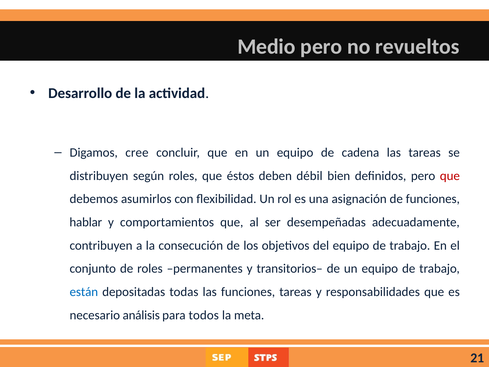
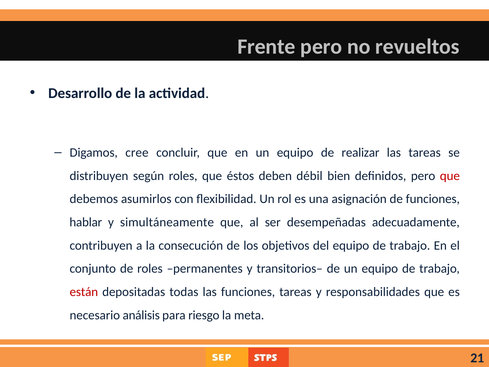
Medio: Medio -> Frente (266, 47)
cadena: cadena -> realizar (360, 152)
comportamientos: comportamientos -> simultáneamente (167, 222)
están colour: blue -> red (84, 292)
todos: todos -> riesgo (204, 315)
